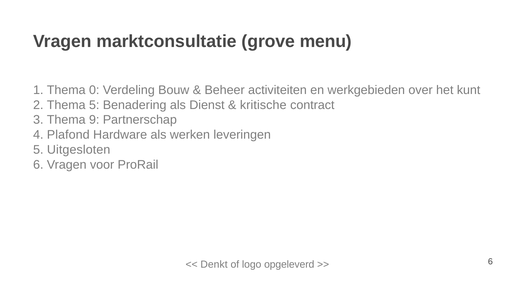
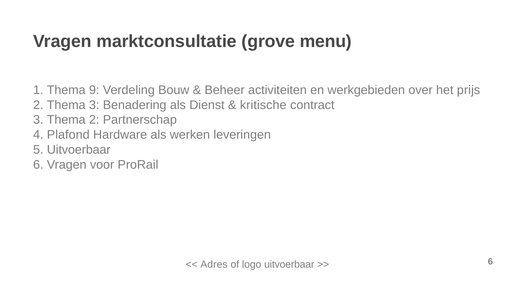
0: 0 -> 9 (94, 90)
kunt: kunt -> prijs (469, 90)
Thema 5: 5 -> 3 (94, 105)
Thema 9: 9 -> 2 (94, 120)
Uitgesloten: Uitgesloten -> Uitvoerbaar (79, 150)
Denkt: Denkt -> Adres (214, 264)
logo opgeleverd: opgeleverd -> uitvoerbaar (289, 264)
